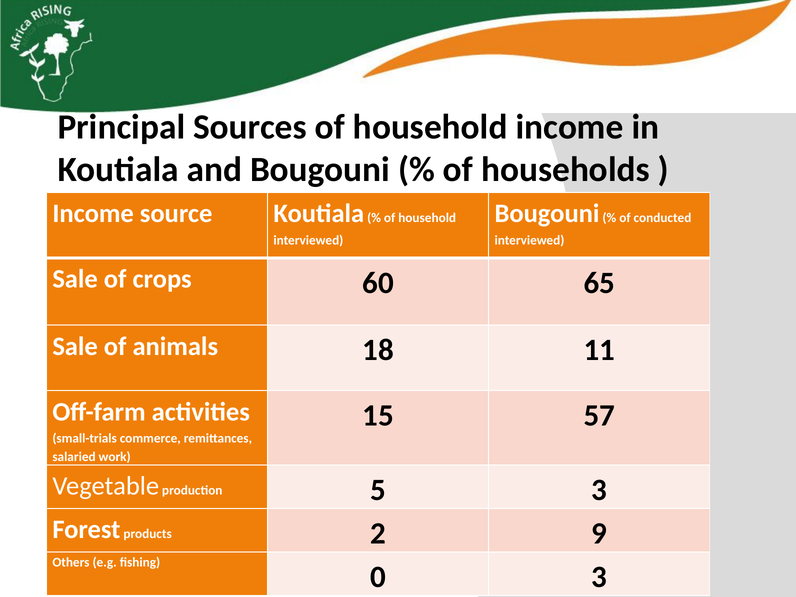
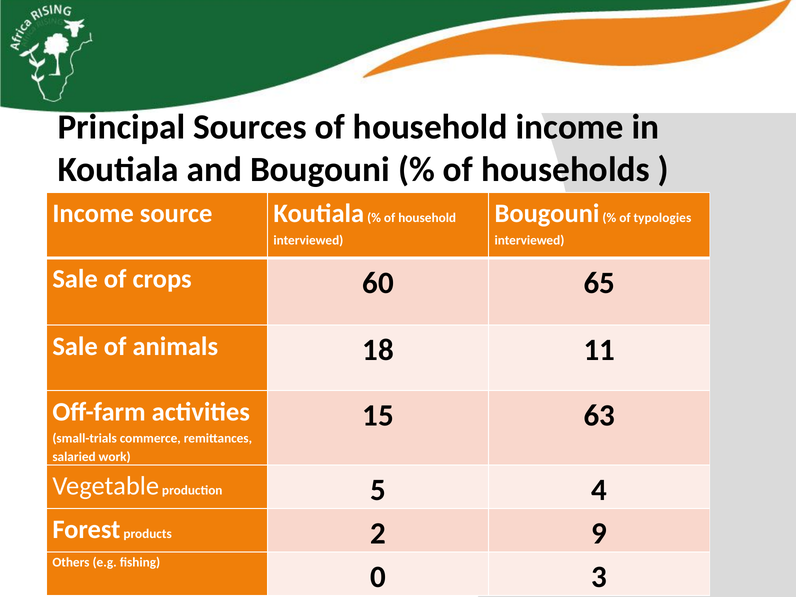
conducted: conducted -> typologies (662, 218)
57: 57 -> 63 (599, 415)
5 3: 3 -> 4 (599, 490)
